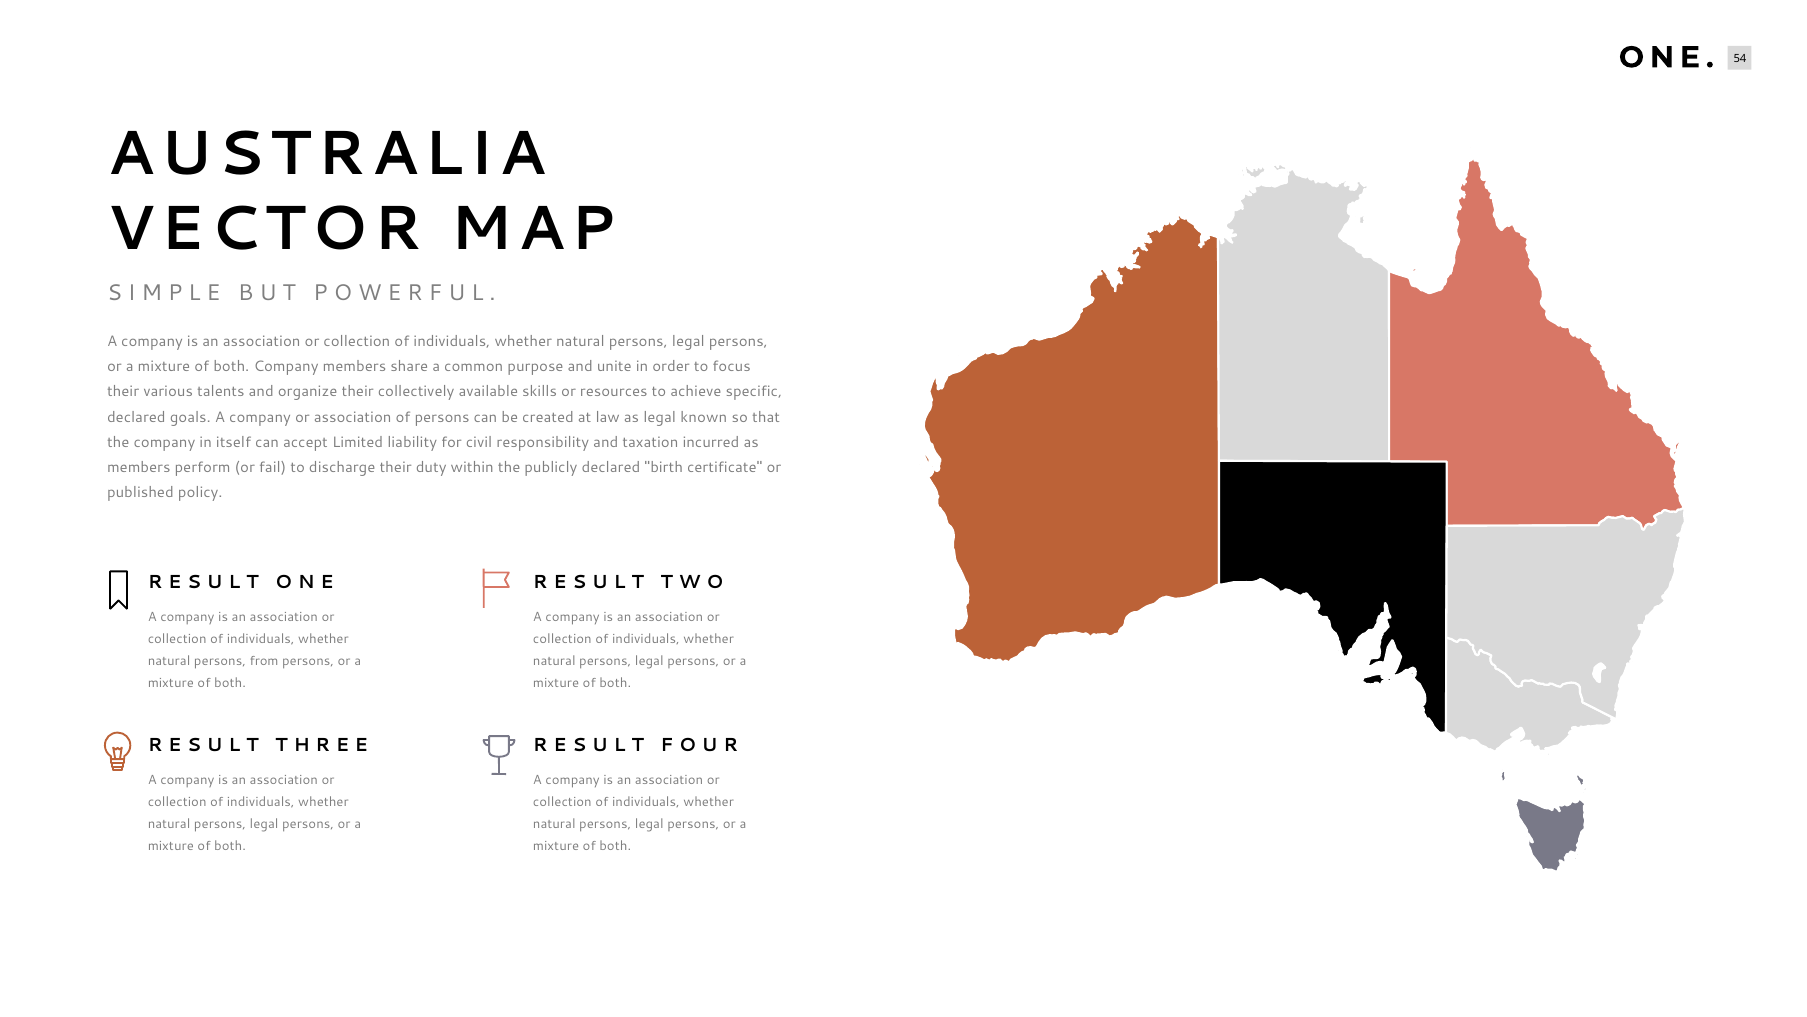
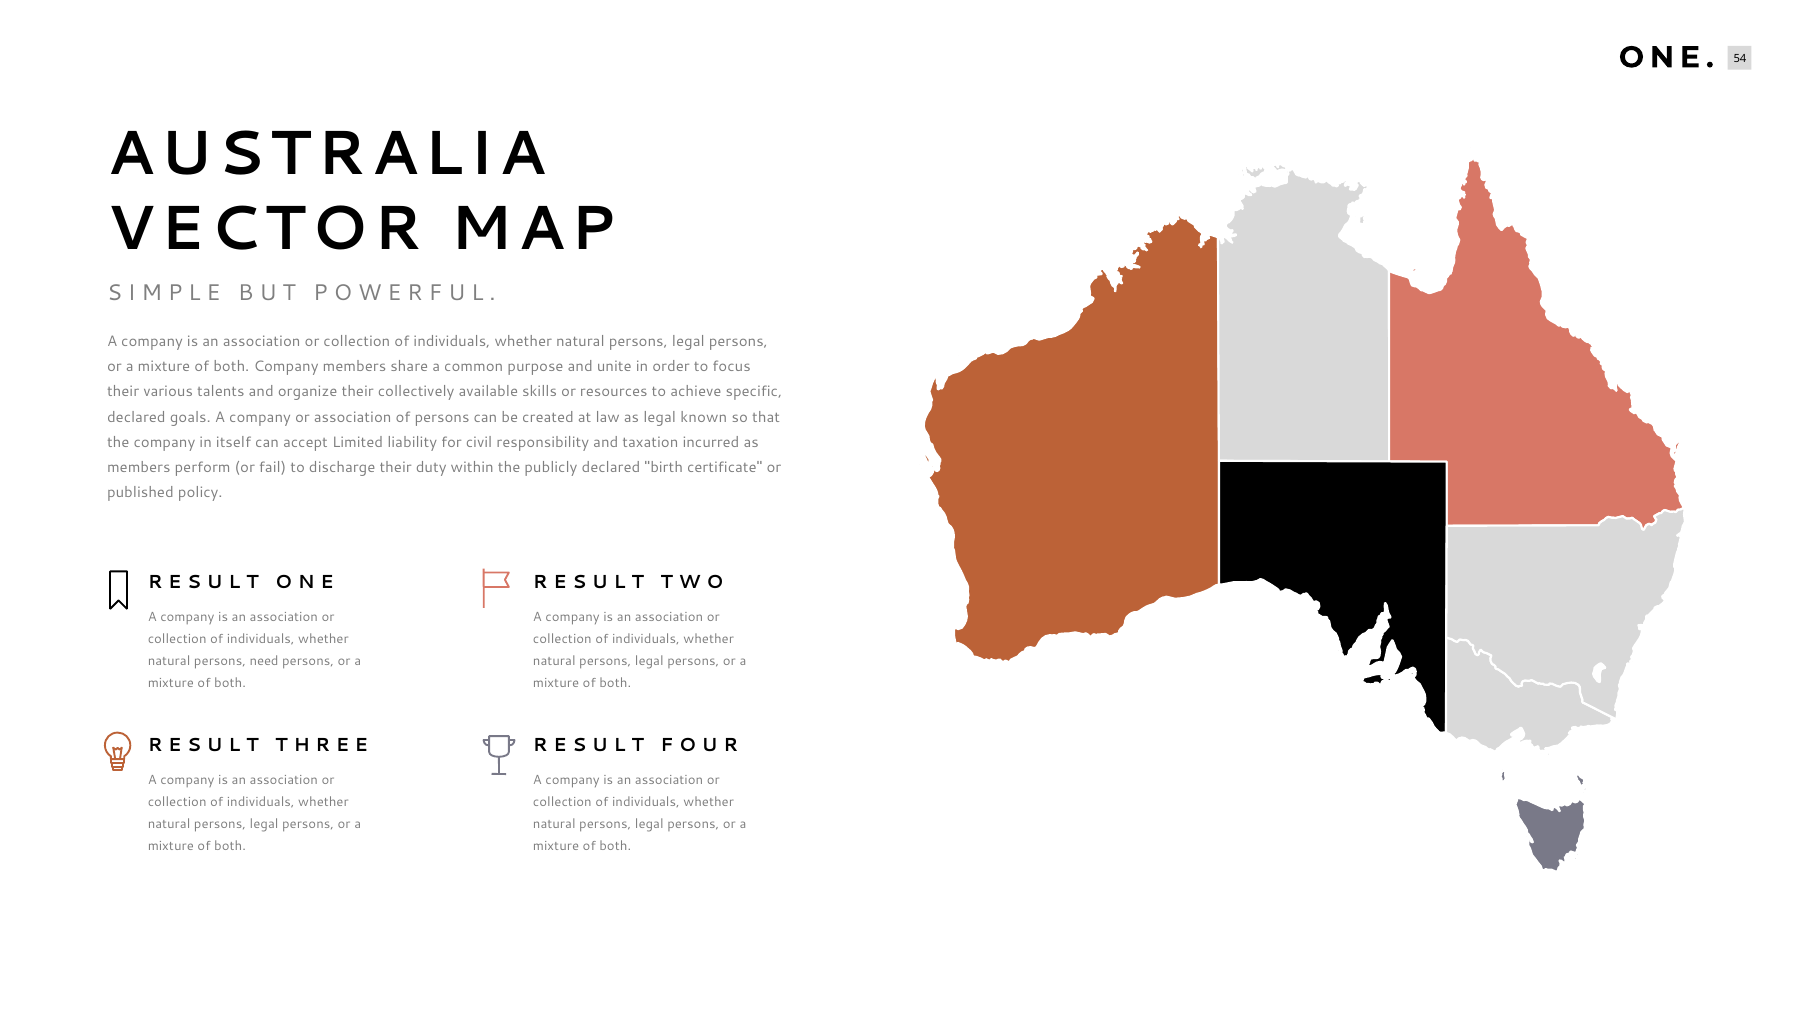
from: from -> need (264, 661)
